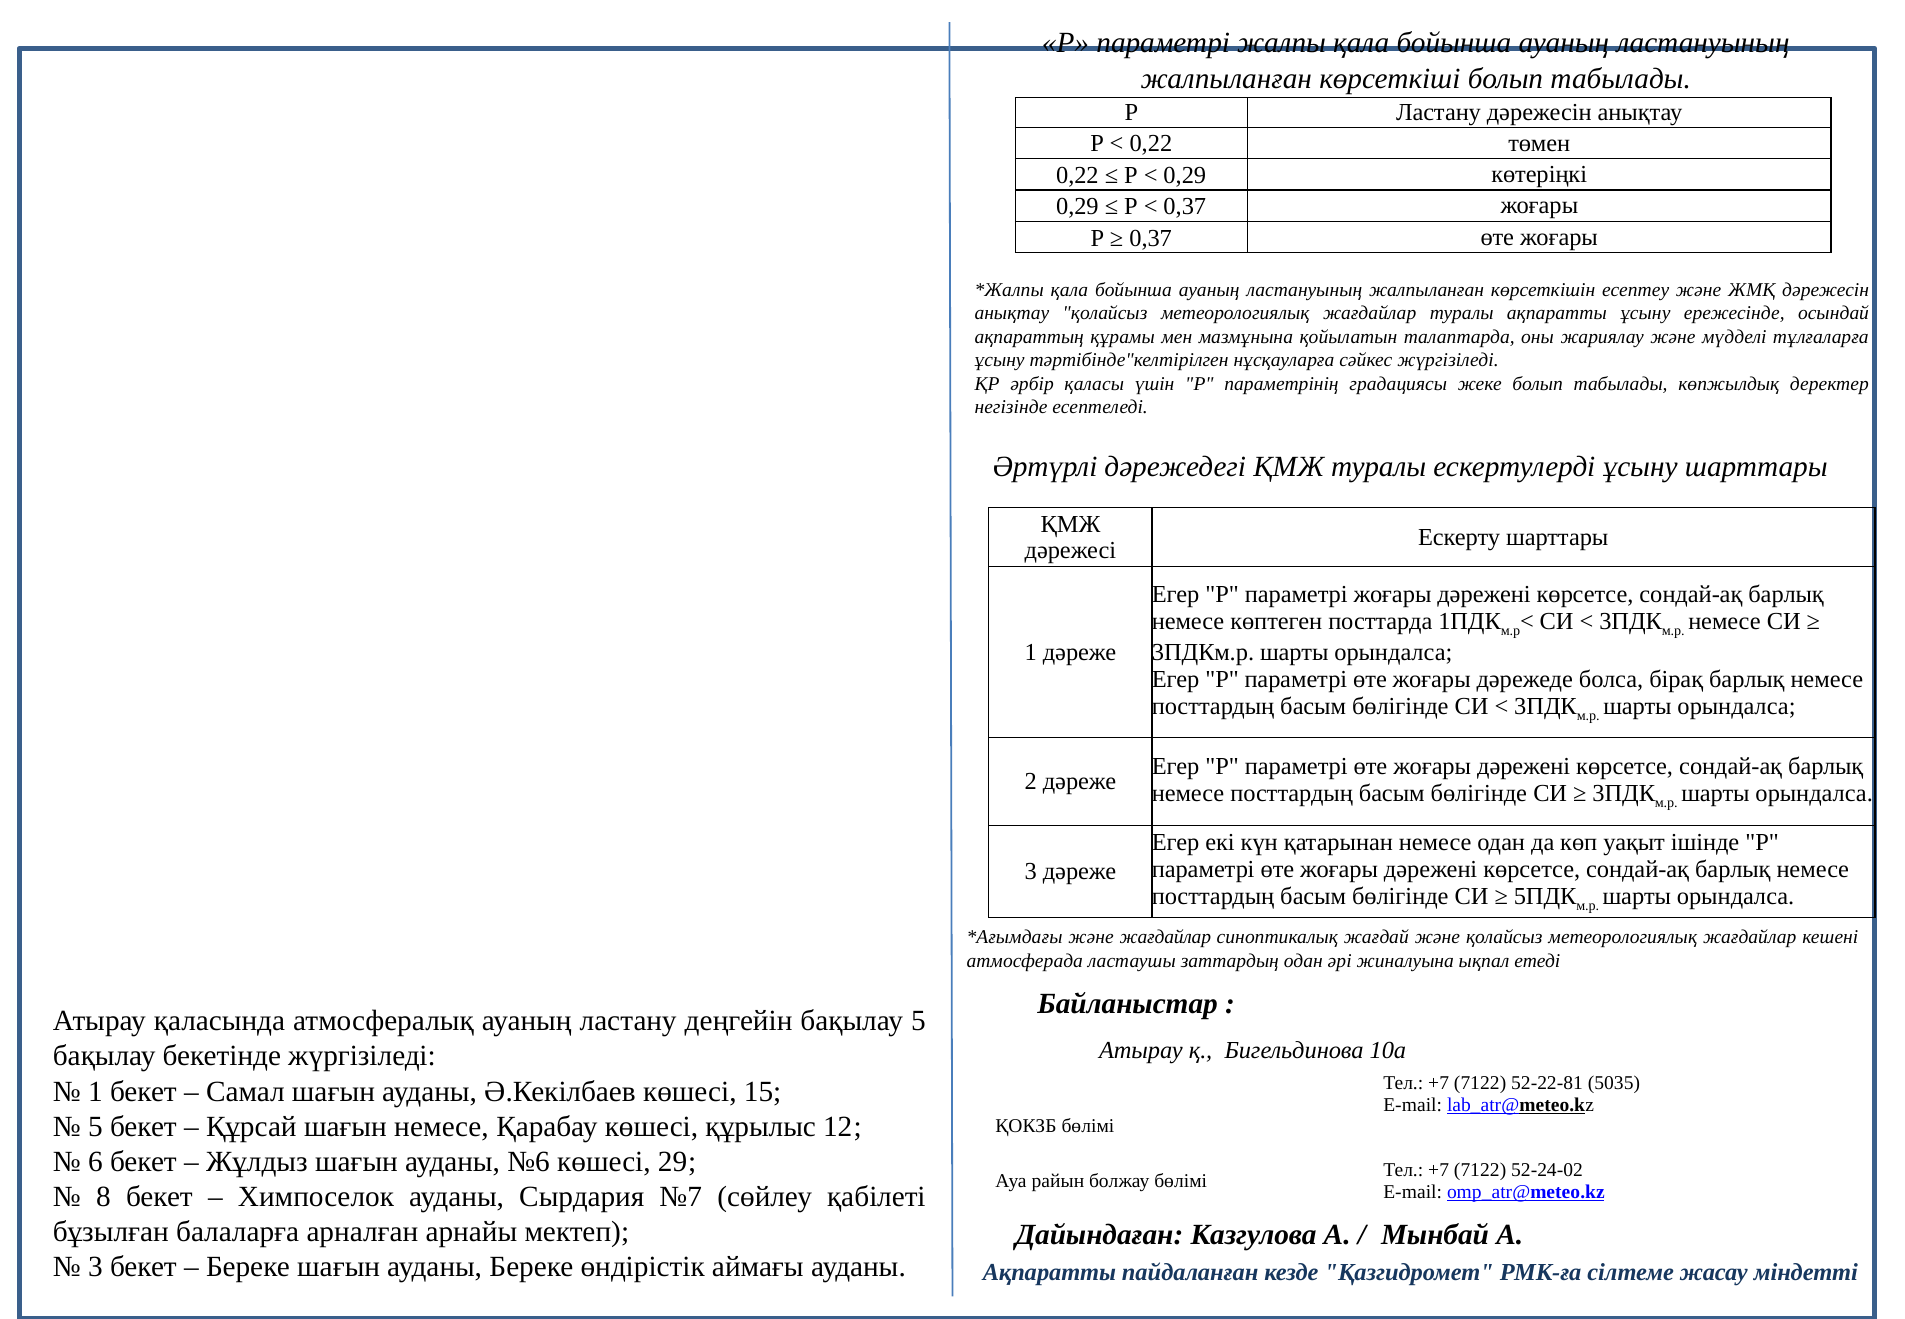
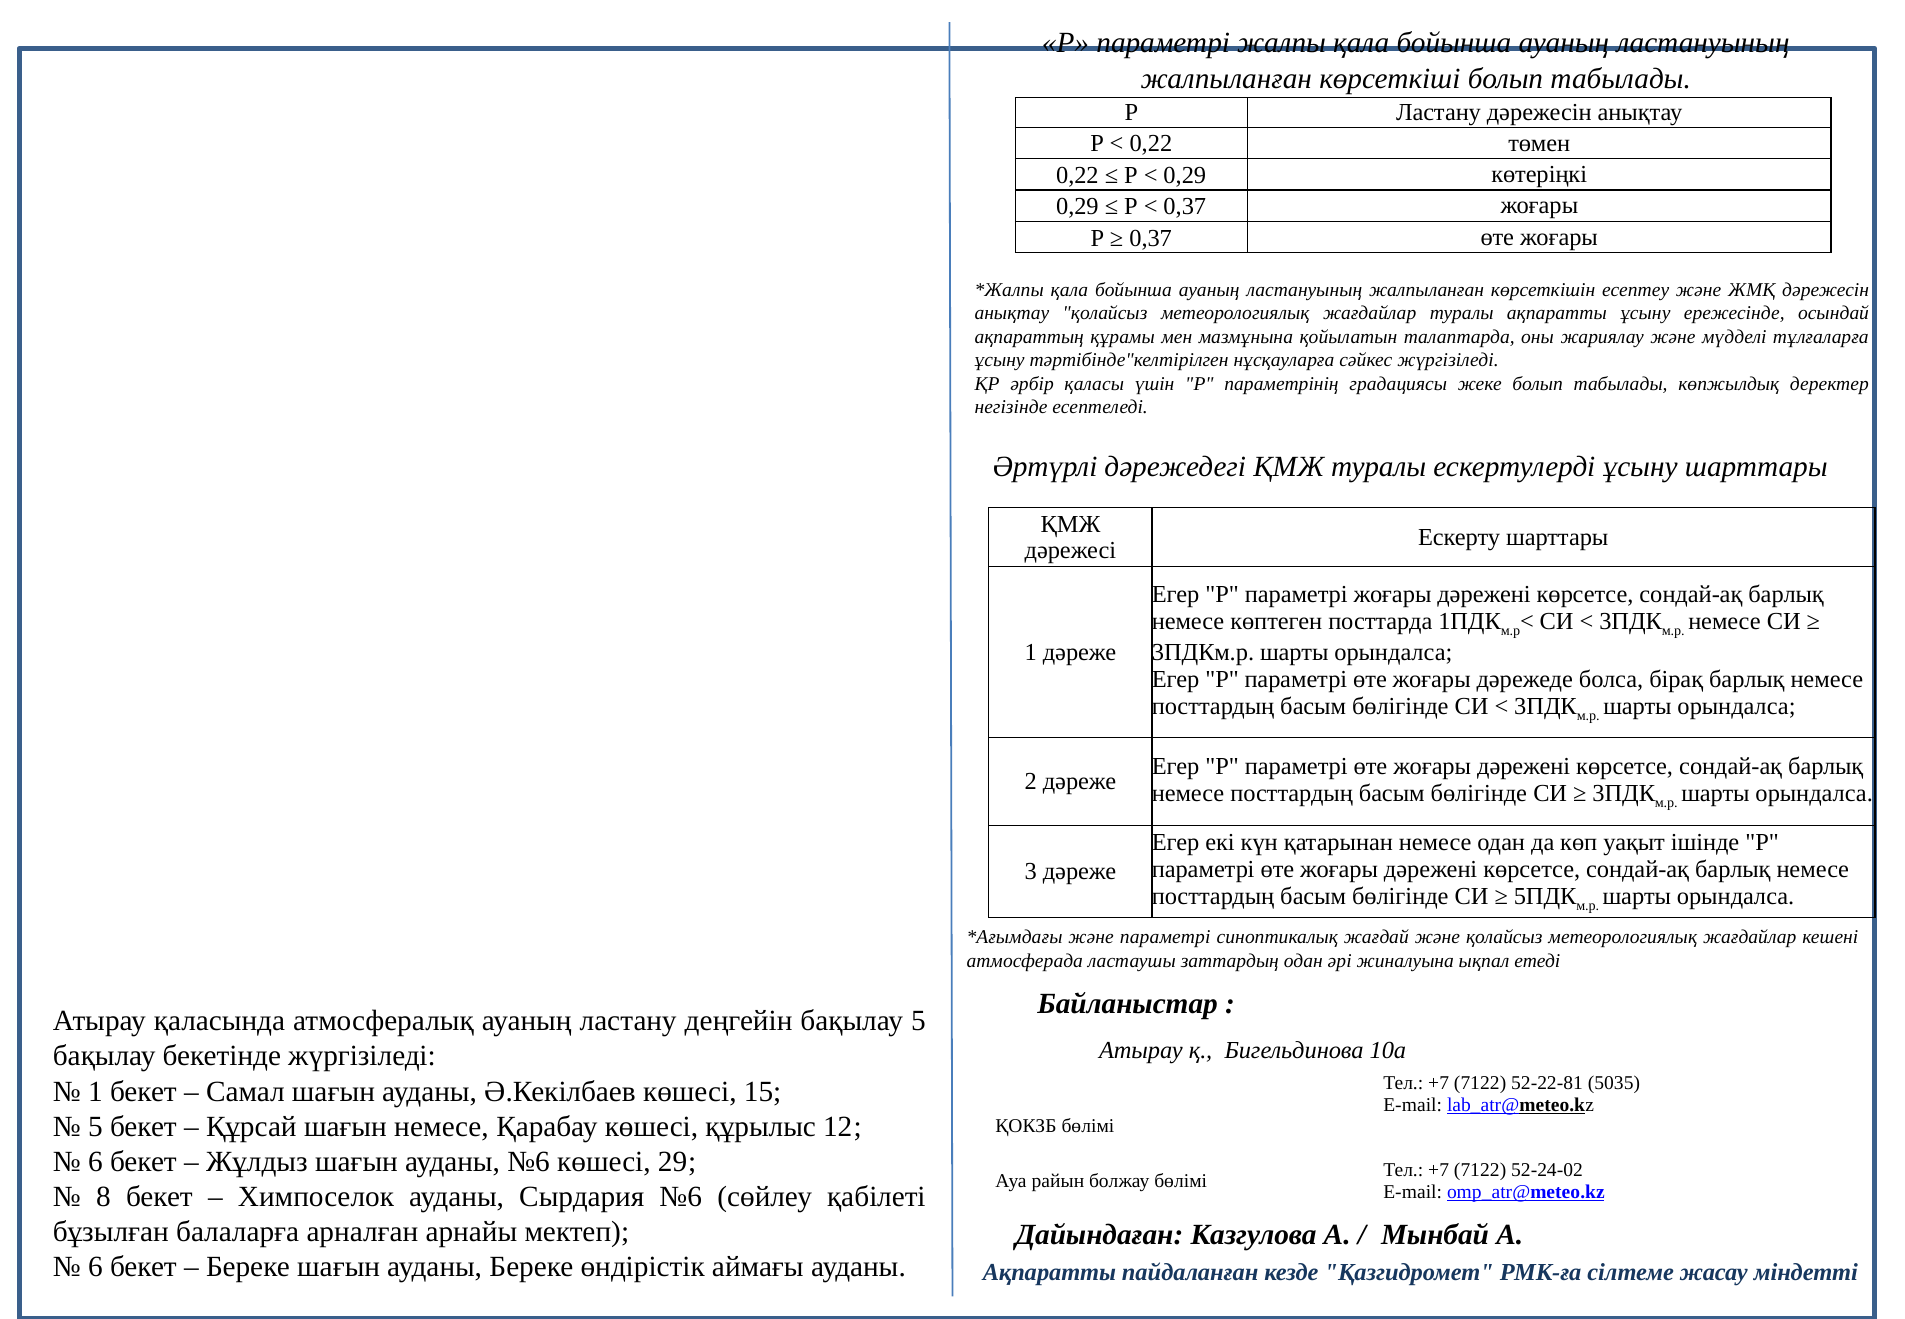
және жағдайлар: жағдайлар -> параметрі (1165, 937)
Сырдария №7: №7 -> №6 (681, 1197)
3: 3 -> 6 (95, 1267)
